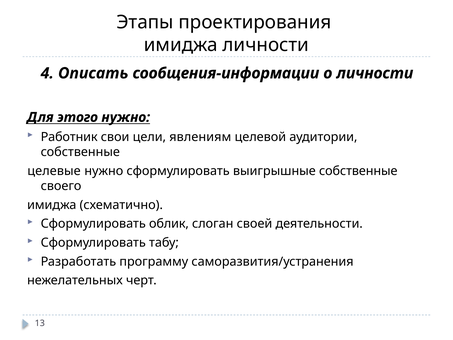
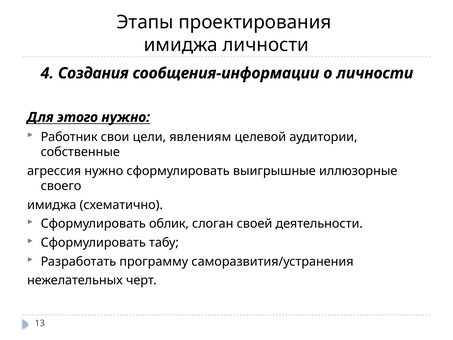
Описать: Описать -> Создания (93, 73)
целевые: целевые -> агрессия (54, 171)
выигрышные собственные: собственные -> иллюзорные (358, 171)
